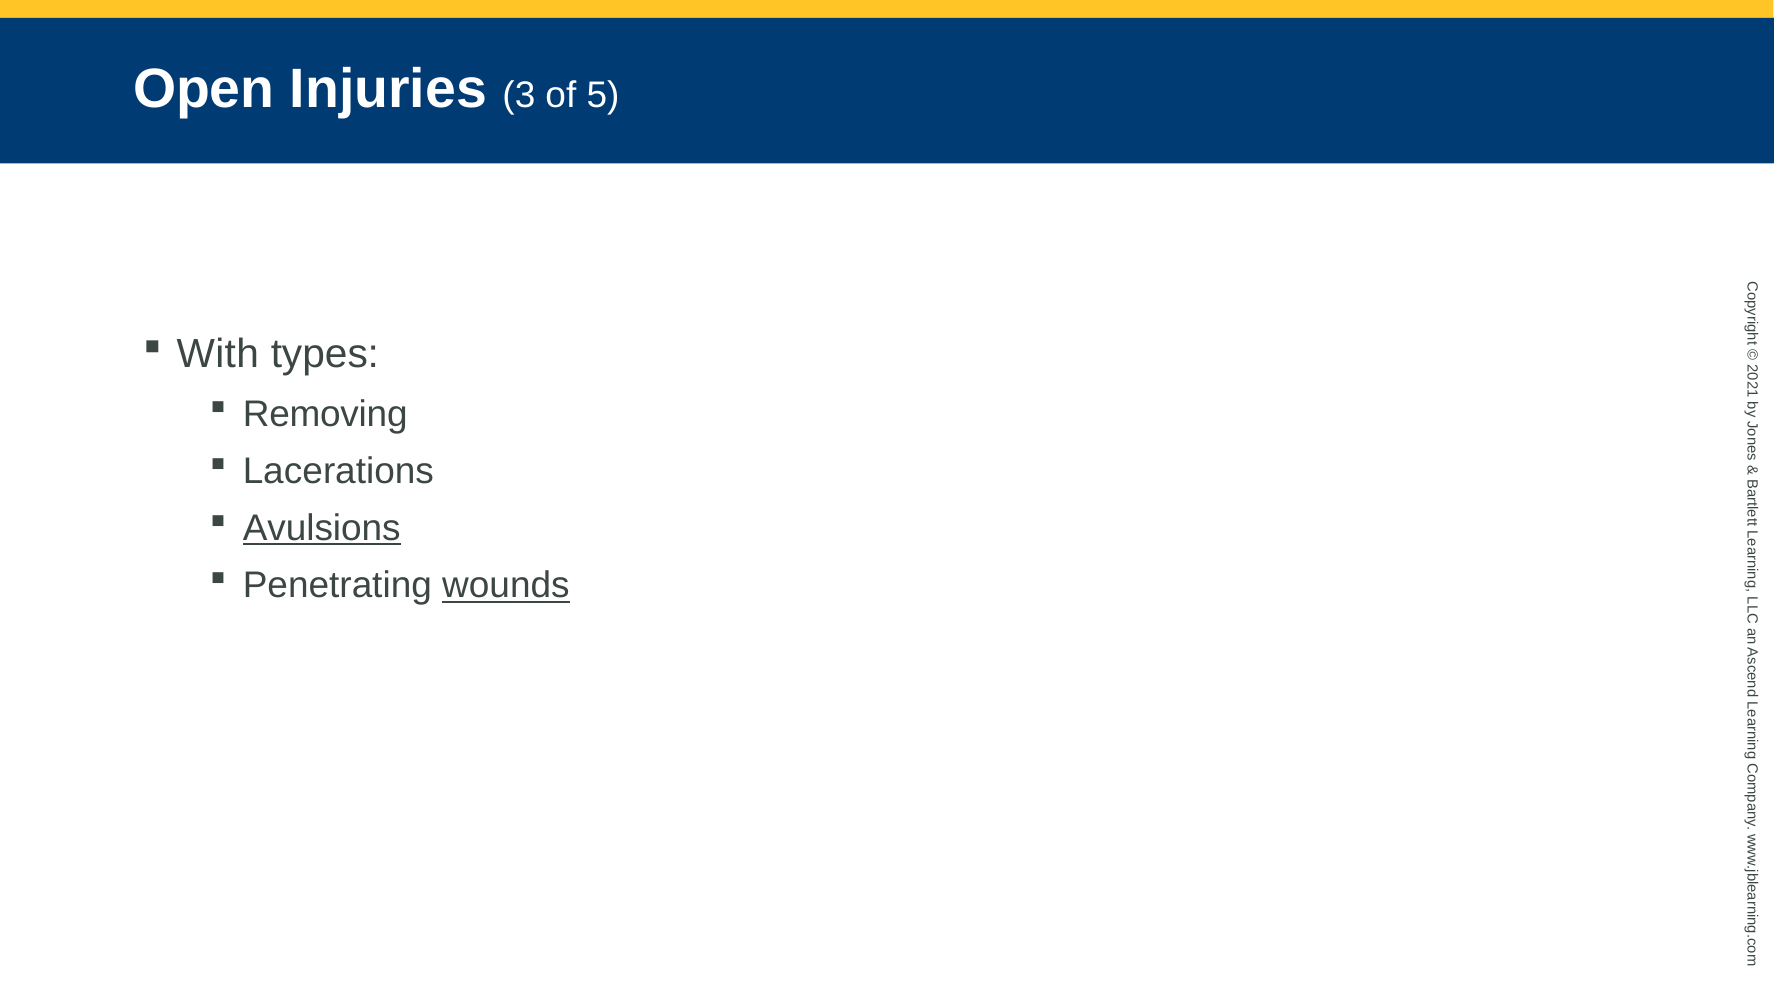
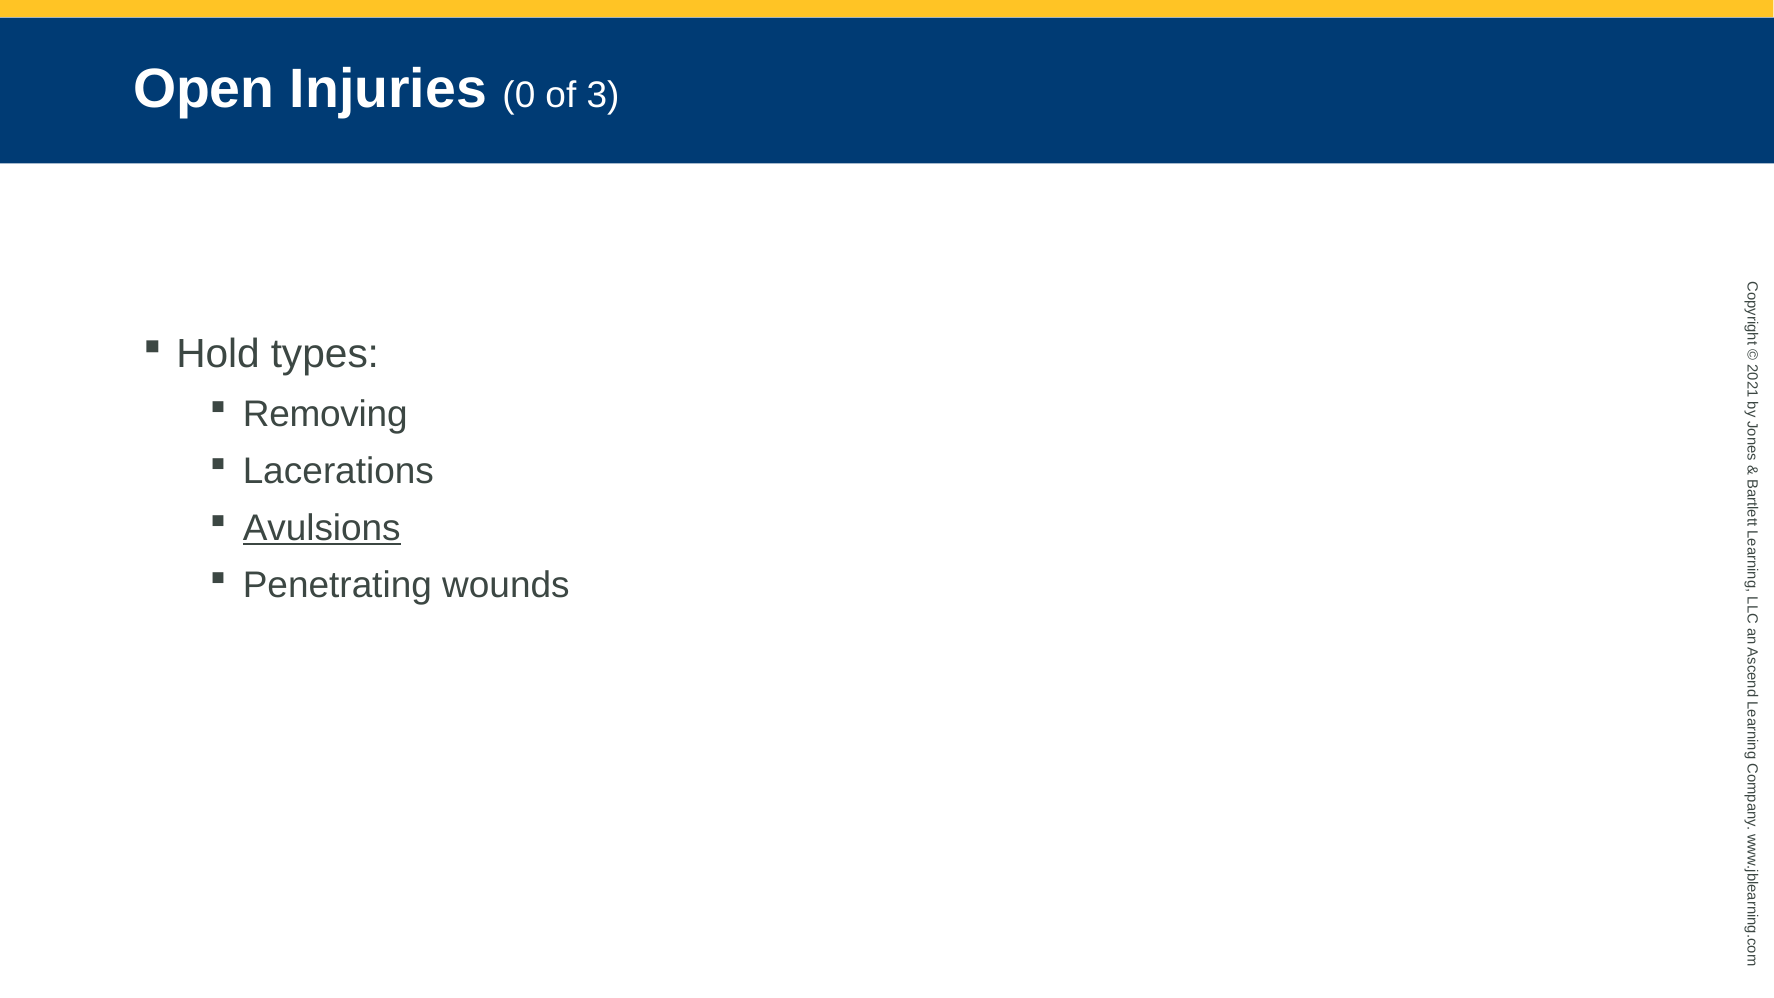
Injuries 3: 3 -> 0 (519, 95)
5: 5 -> 3 (603, 95)
With: With -> Hold (218, 355)
wounds underline: present -> none (506, 586)
